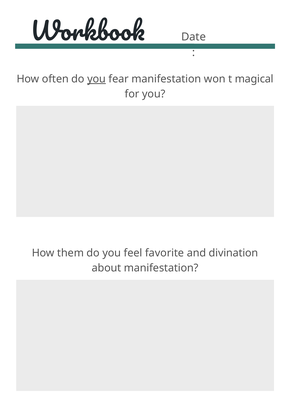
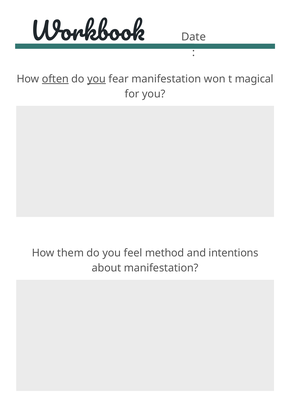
often underline: none -> present (55, 79)
favorite: favorite -> method (165, 253)
divination: divination -> intentions (234, 253)
